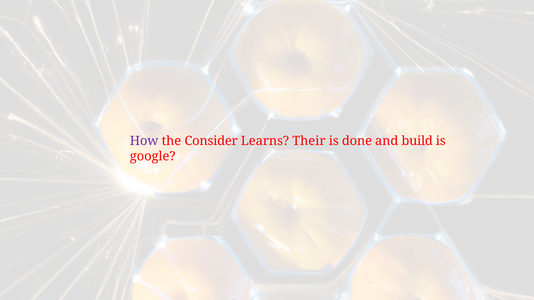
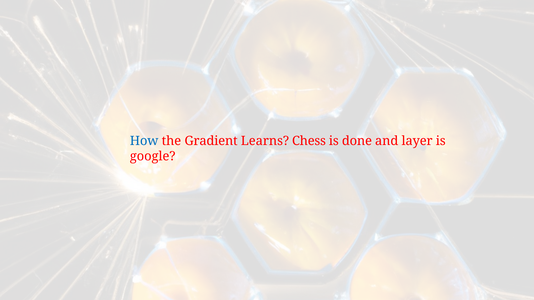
How colour: purple -> blue (144, 141)
Consider: Consider -> Gradient (211, 141)
Their: Their -> Chess (309, 141)
build: build -> layer (417, 141)
